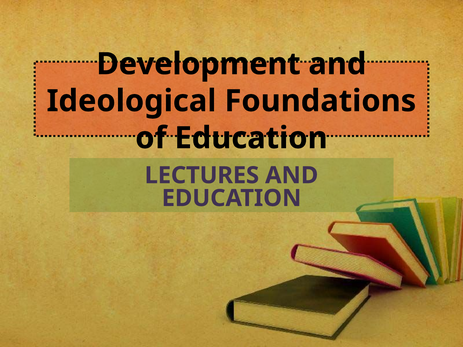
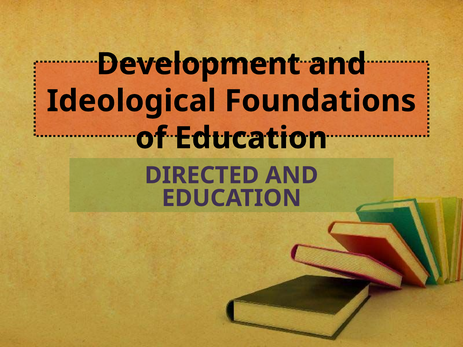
LECTURES: LECTURES -> DIRECTED (202, 175)
